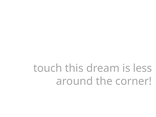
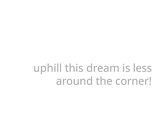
touch: touch -> uphill (48, 68)
